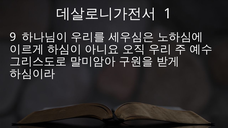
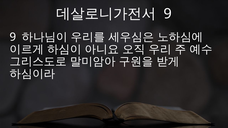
1: 1 -> 9 (168, 14)
